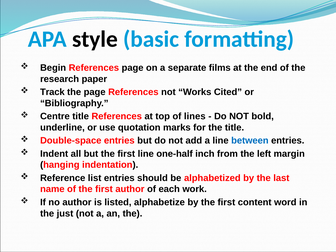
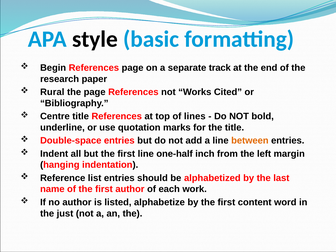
films: films -> track (220, 68)
Track: Track -> Rural (52, 92)
between colour: blue -> orange (250, 141)
